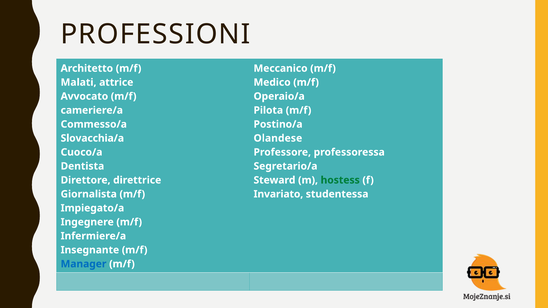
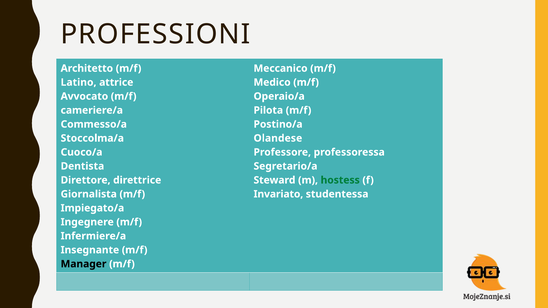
Malati: Malati -> Latino (79, 82)
Slovacchia/a: Slovacchia/a -> Stoccolma/a (92, 138)
Manager colour: blue -> black (84, 264)
